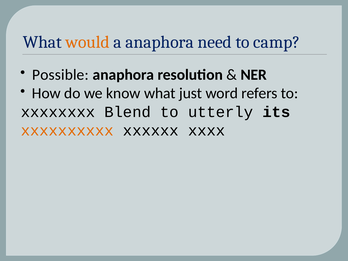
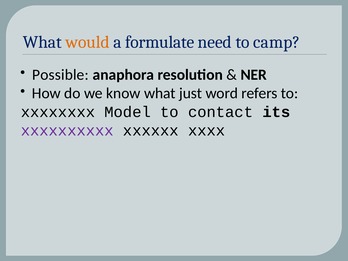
a anaphora: anaphora -> formulate (160, 42)
Blend: Blend -> Model (128, 112)
utterly: utterly -> contact (221, 112)
xxxxxxxxxx colour: orange -> purple (67, 130)
